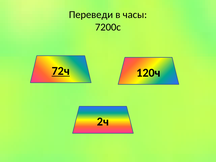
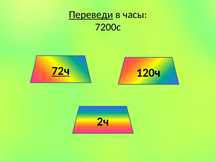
Переведи underline: none -> present (91, 15)
